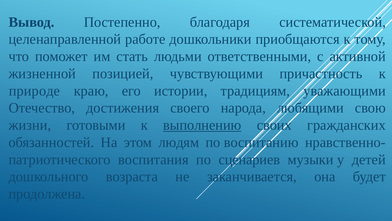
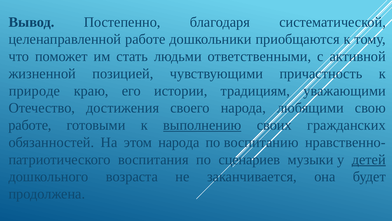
жизни: жизни -> работе (30, 125)
этом людям: людям -> народа (179, 142)
детей underline: none -> present (369, 159)
